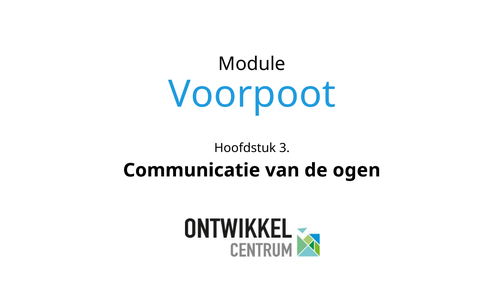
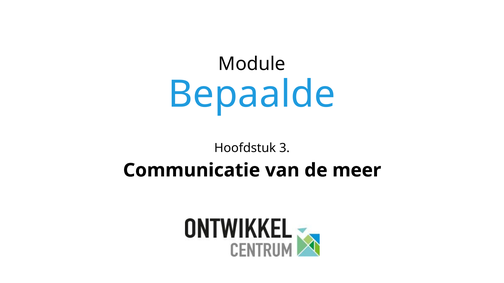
Voorpoot: Voorpoot -> Bepaalde (252, 94)
ogen: ogen -> meer (357, 171)
